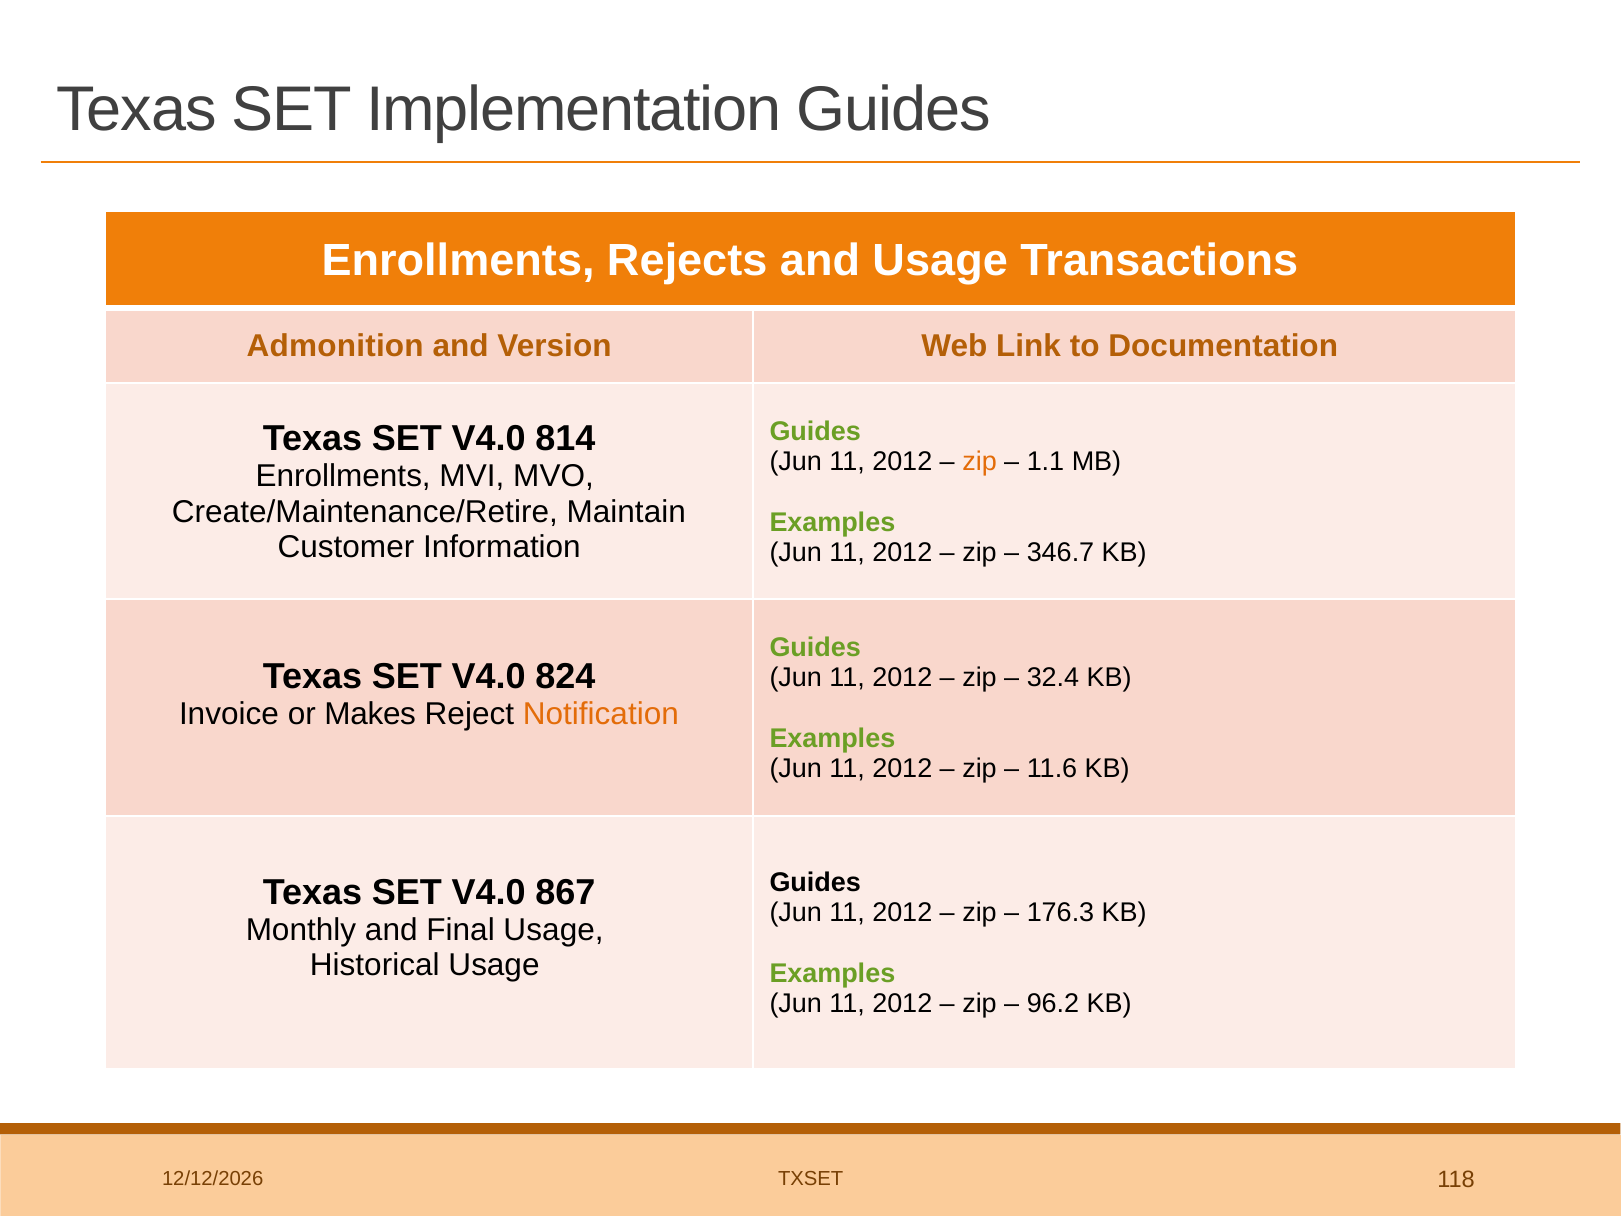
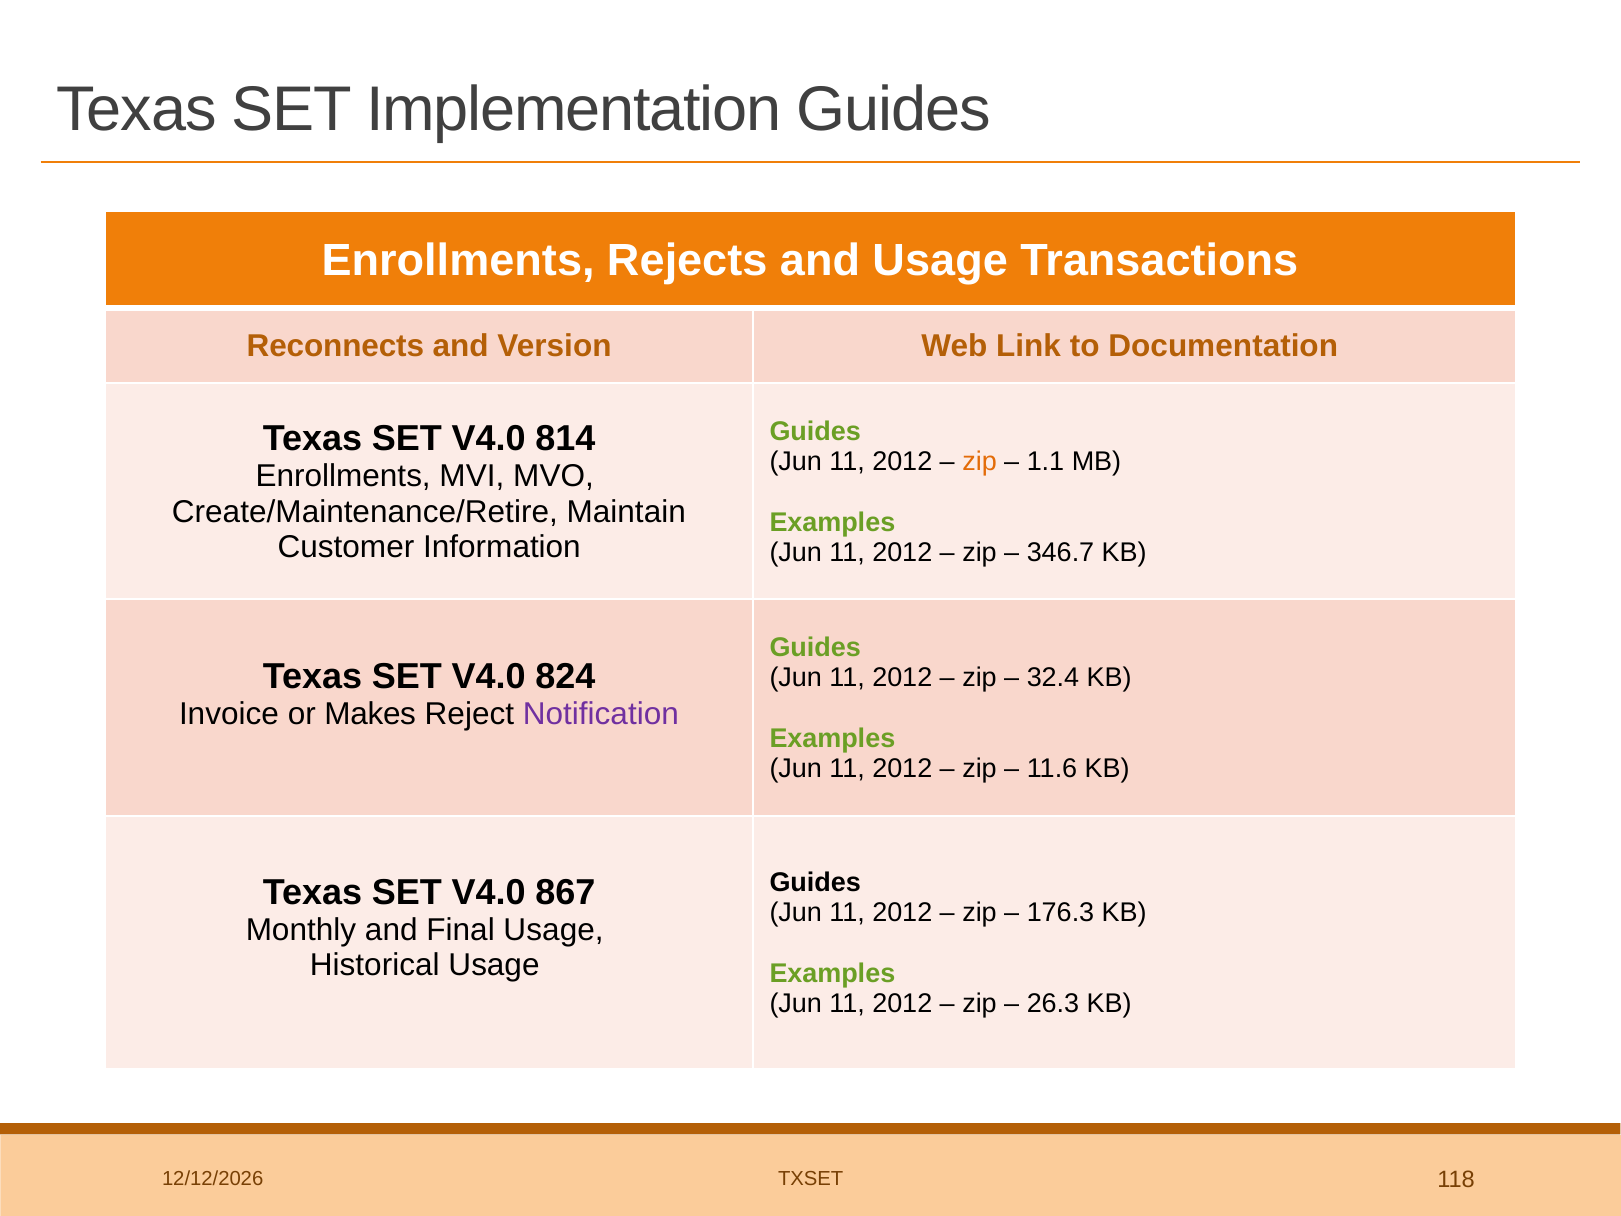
Admonition: Admonition -> Reconnects (335, 346)
Notification colour: orange -> purple (601, 714)
96.2: 96.2 -> 26.3 (1053, 1003)
